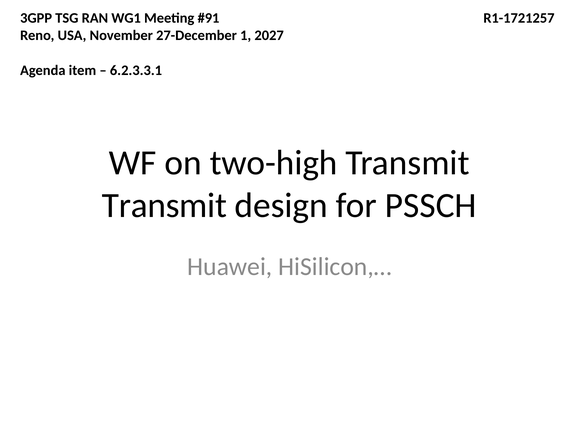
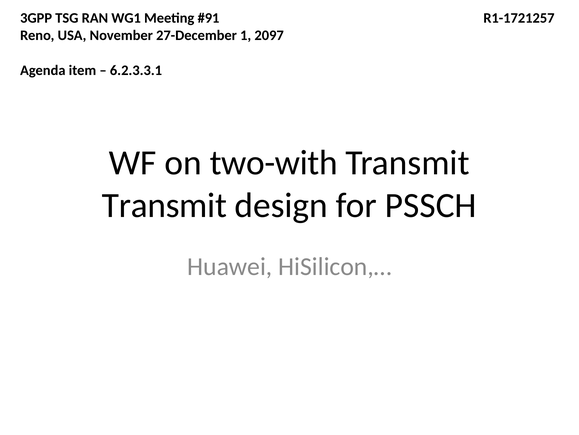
2027: 2027 -> 2097 (269, 35)
two-high: two-high -> two-with (274, 163)
